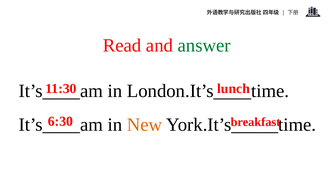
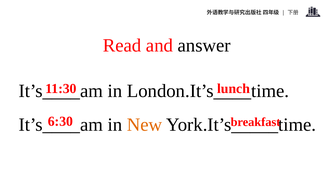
answer colour: green -> black (204, 45)
